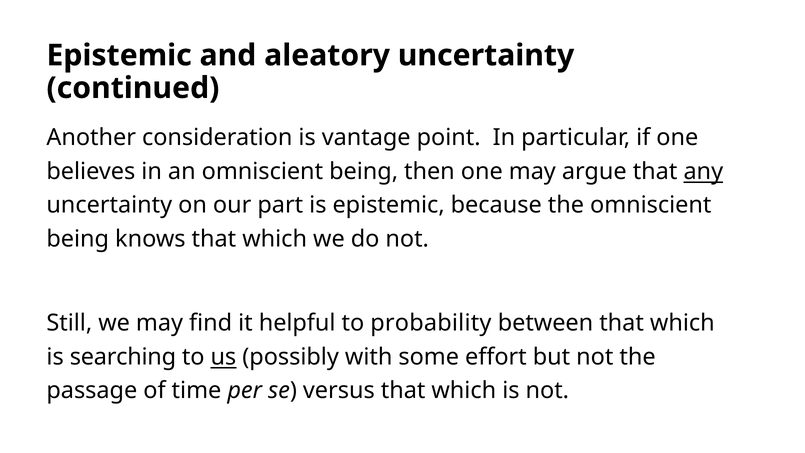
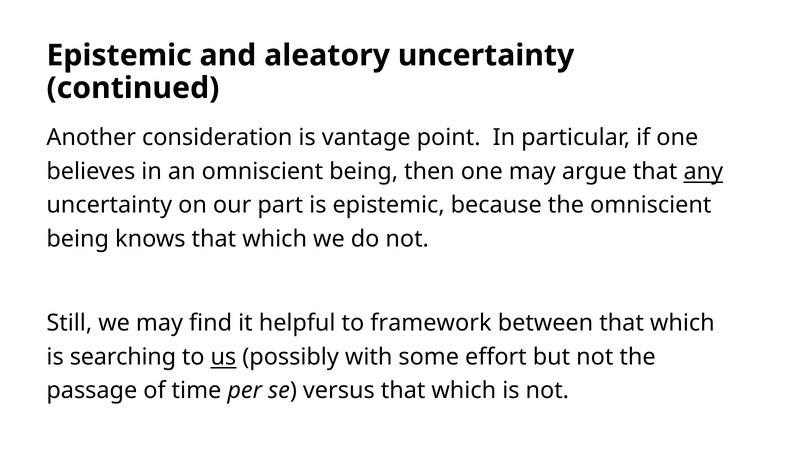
probability: probability -> framework (431, 323)
